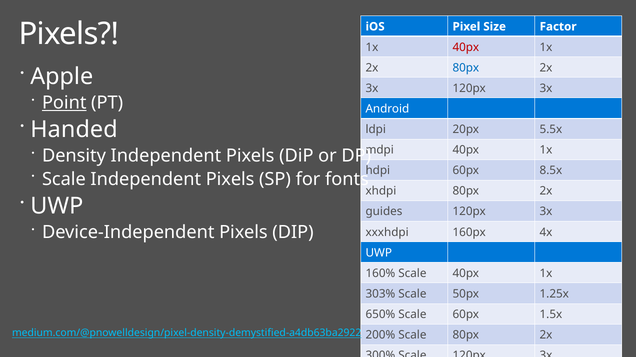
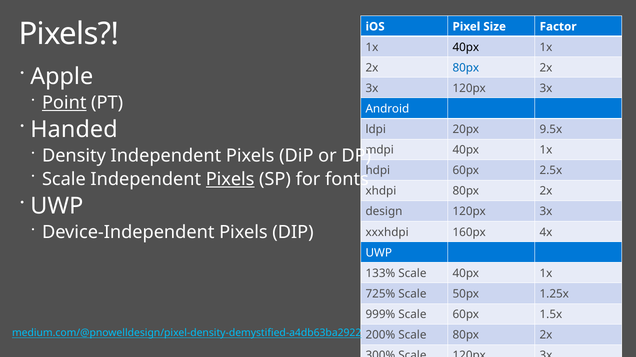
40px colour: red -> black (466, 47)
5.5x: 5.5x -> 9.5x (551, 130)
8.5x: 8.5x -> 2.5x (551, 171)
Pixels underline: none -> present (230, 179)
guides: guides -> design (384, 212)
160%: 160% -> 133% (380, 274)
303%: 303% -> 725% (380, 294)
650%: 650% -> 999% (380, 315)
